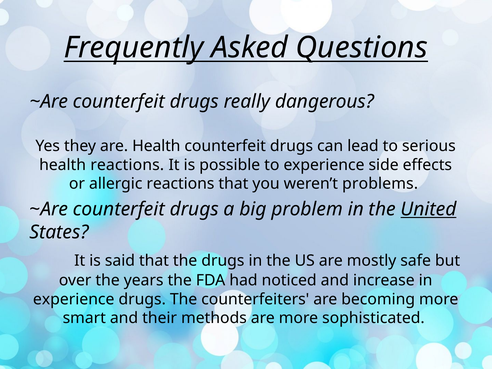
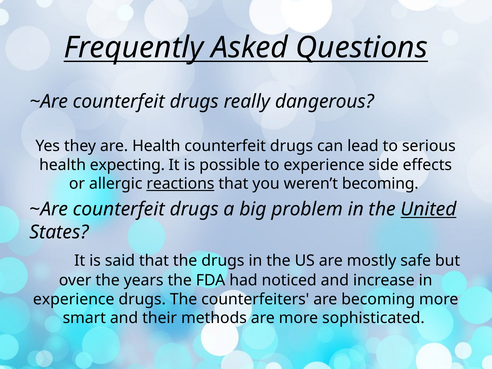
health reactions: reactions -> expecting (127, 165)
reactions underline: none -> present (180, 184)
weren’t problems: problems -> becoming (380, 184)
